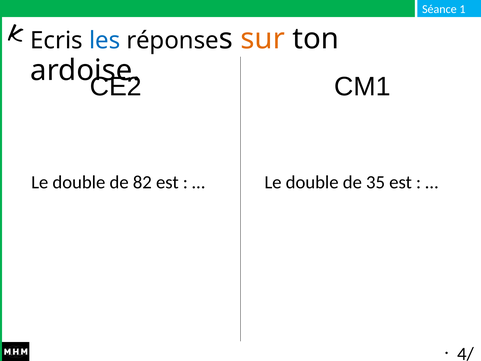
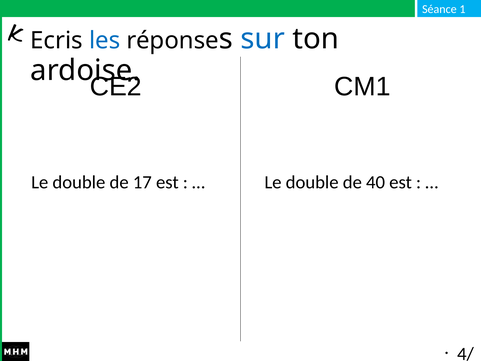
sur colour: orange -> blue (263, 39)
82: 82 -> 17 (142, 182)
35: 35 -> 40 (376, 182)
